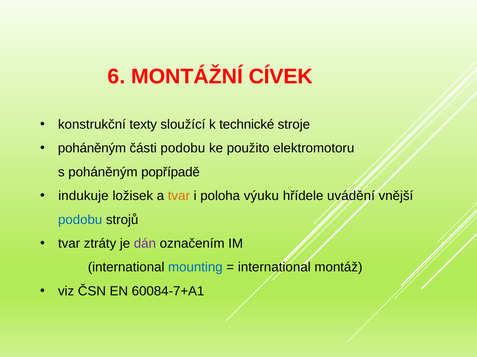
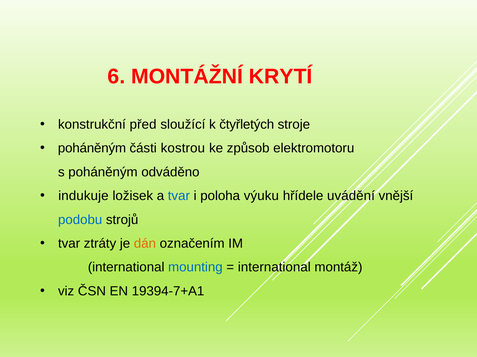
CÍVEK: CÍVEK -> KRYTÍ (281, 77)
texty: texty -> před (143, 125)
technické: technické -> čtyřletých (247, 125)
části podobu: podobu -> kostrou (183, 149)
použito: použito -> způsob (248, 149)
popřípadě: popřípadě -> odváděno (170, 172)
tvar colour: orange -> blue (179, 196)
dán colour: purple -> orange (145, 244)
60084-7+A1: 60084-7+A1 -> 19394-7+A1 (168, 292)
